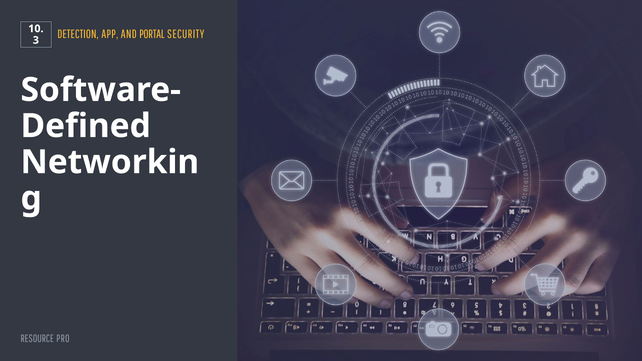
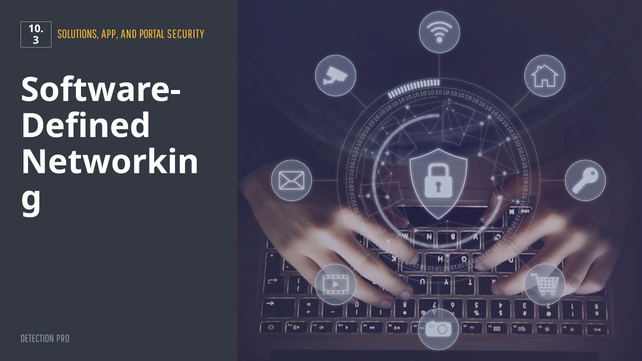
DETECTION: DETECTION -> SOLUTIONS (78, 34)
RESOURCE: RESOURCE -> DETECTION (37, 339)
